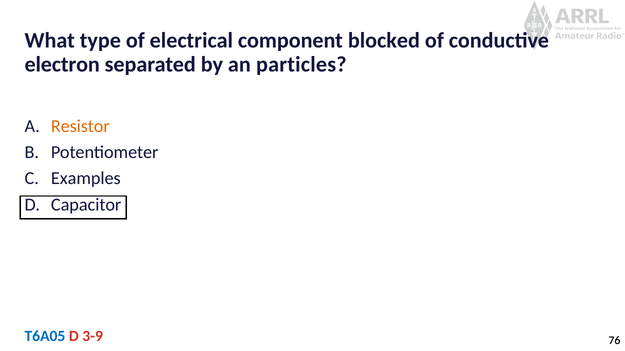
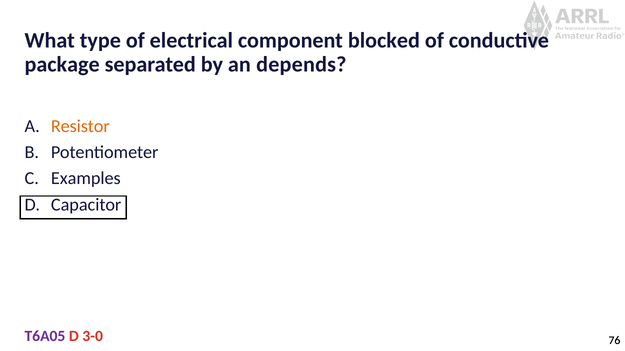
electron: electron -> package (62, 64)
particles: particles -> depends (301, 64)
T6A05 colour: blue -> purple (45, 337)
3-9: 3-9 -> 3-0 (93, 337)
